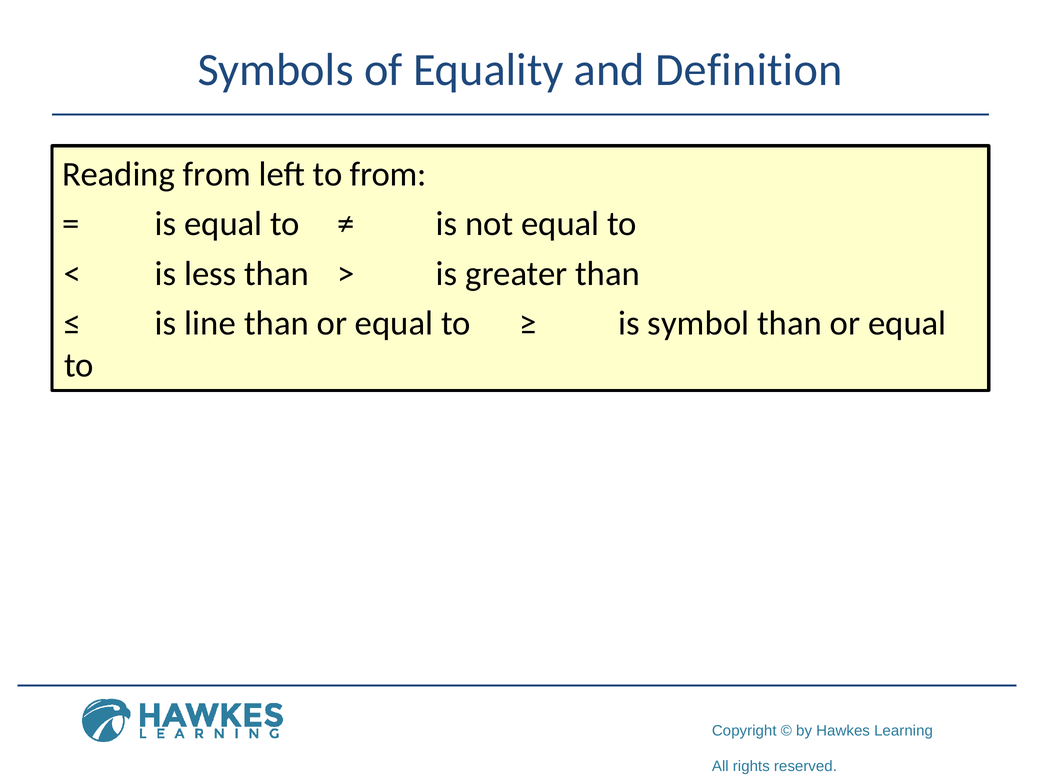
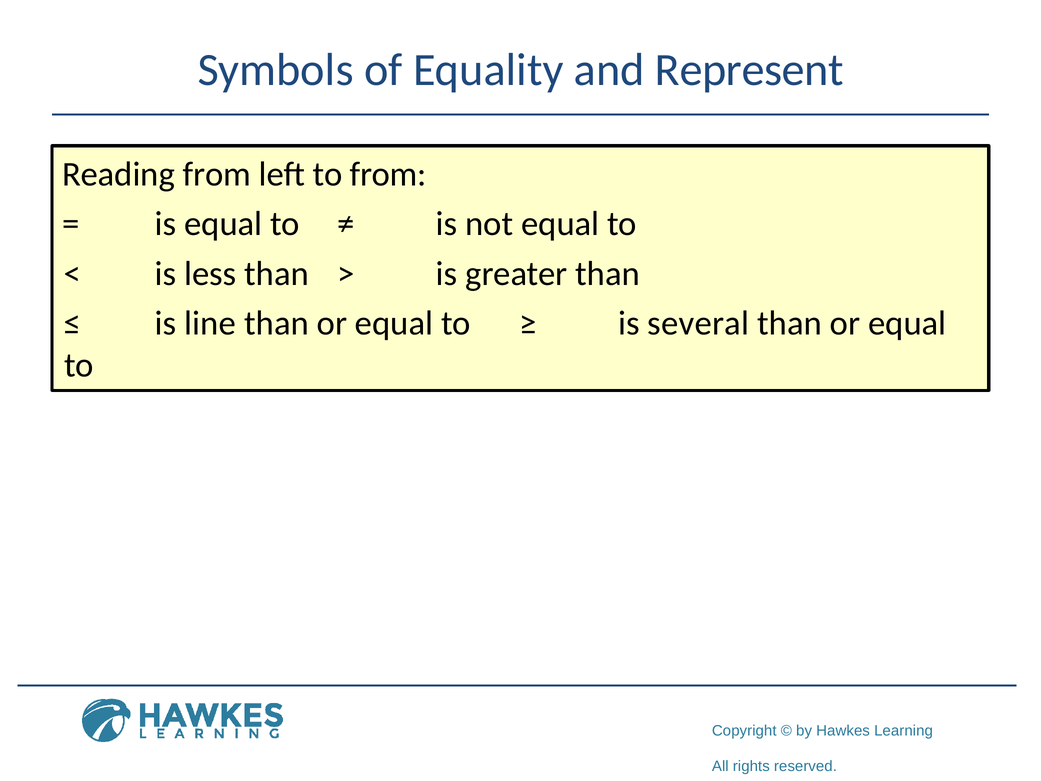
Definition: Definition -> Represent (749, 70)
symbol: symbol -> several (698, 323)
